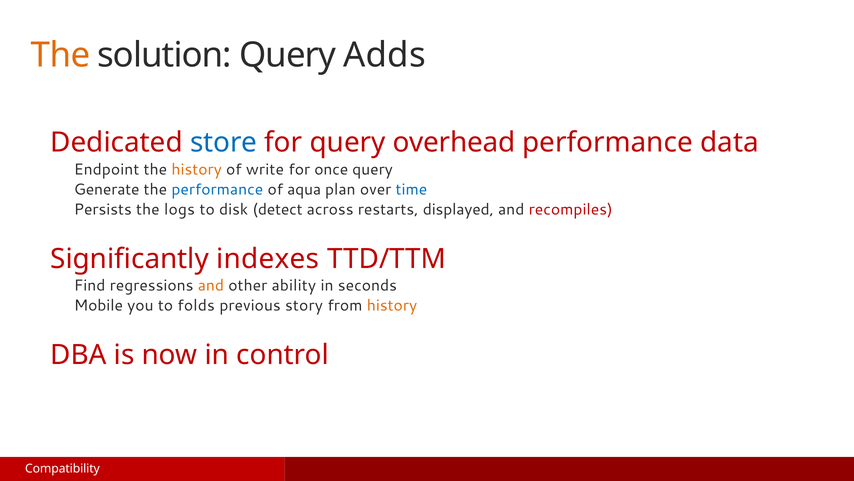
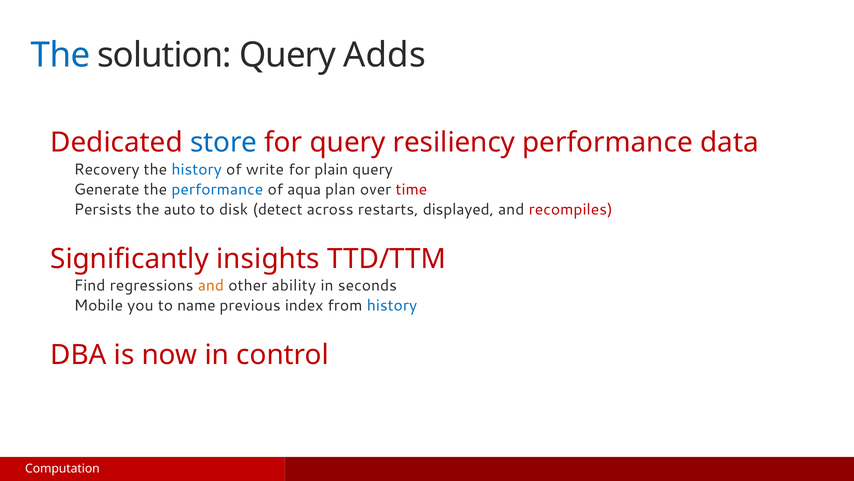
The colour: orange -> blue (61, 55)
overhead: overhead -> resiliency (454, 142)
Endpoint: Endpoint -> Recovery (107, 169)
history colour: orange -> blue (197, 169)
once: once -> plain (331, 169)
time colour: blue -> red (411, 189)
logs: logs -> auto (180, 209)
indexes: indexes -> insights (268, 258)
folds: folds -> name (196, 305)
story: story -> index (304, 305)
history colour: orange -> blue (392, 305)
Compatibility: Compatibility -> Computation (62, 468)
